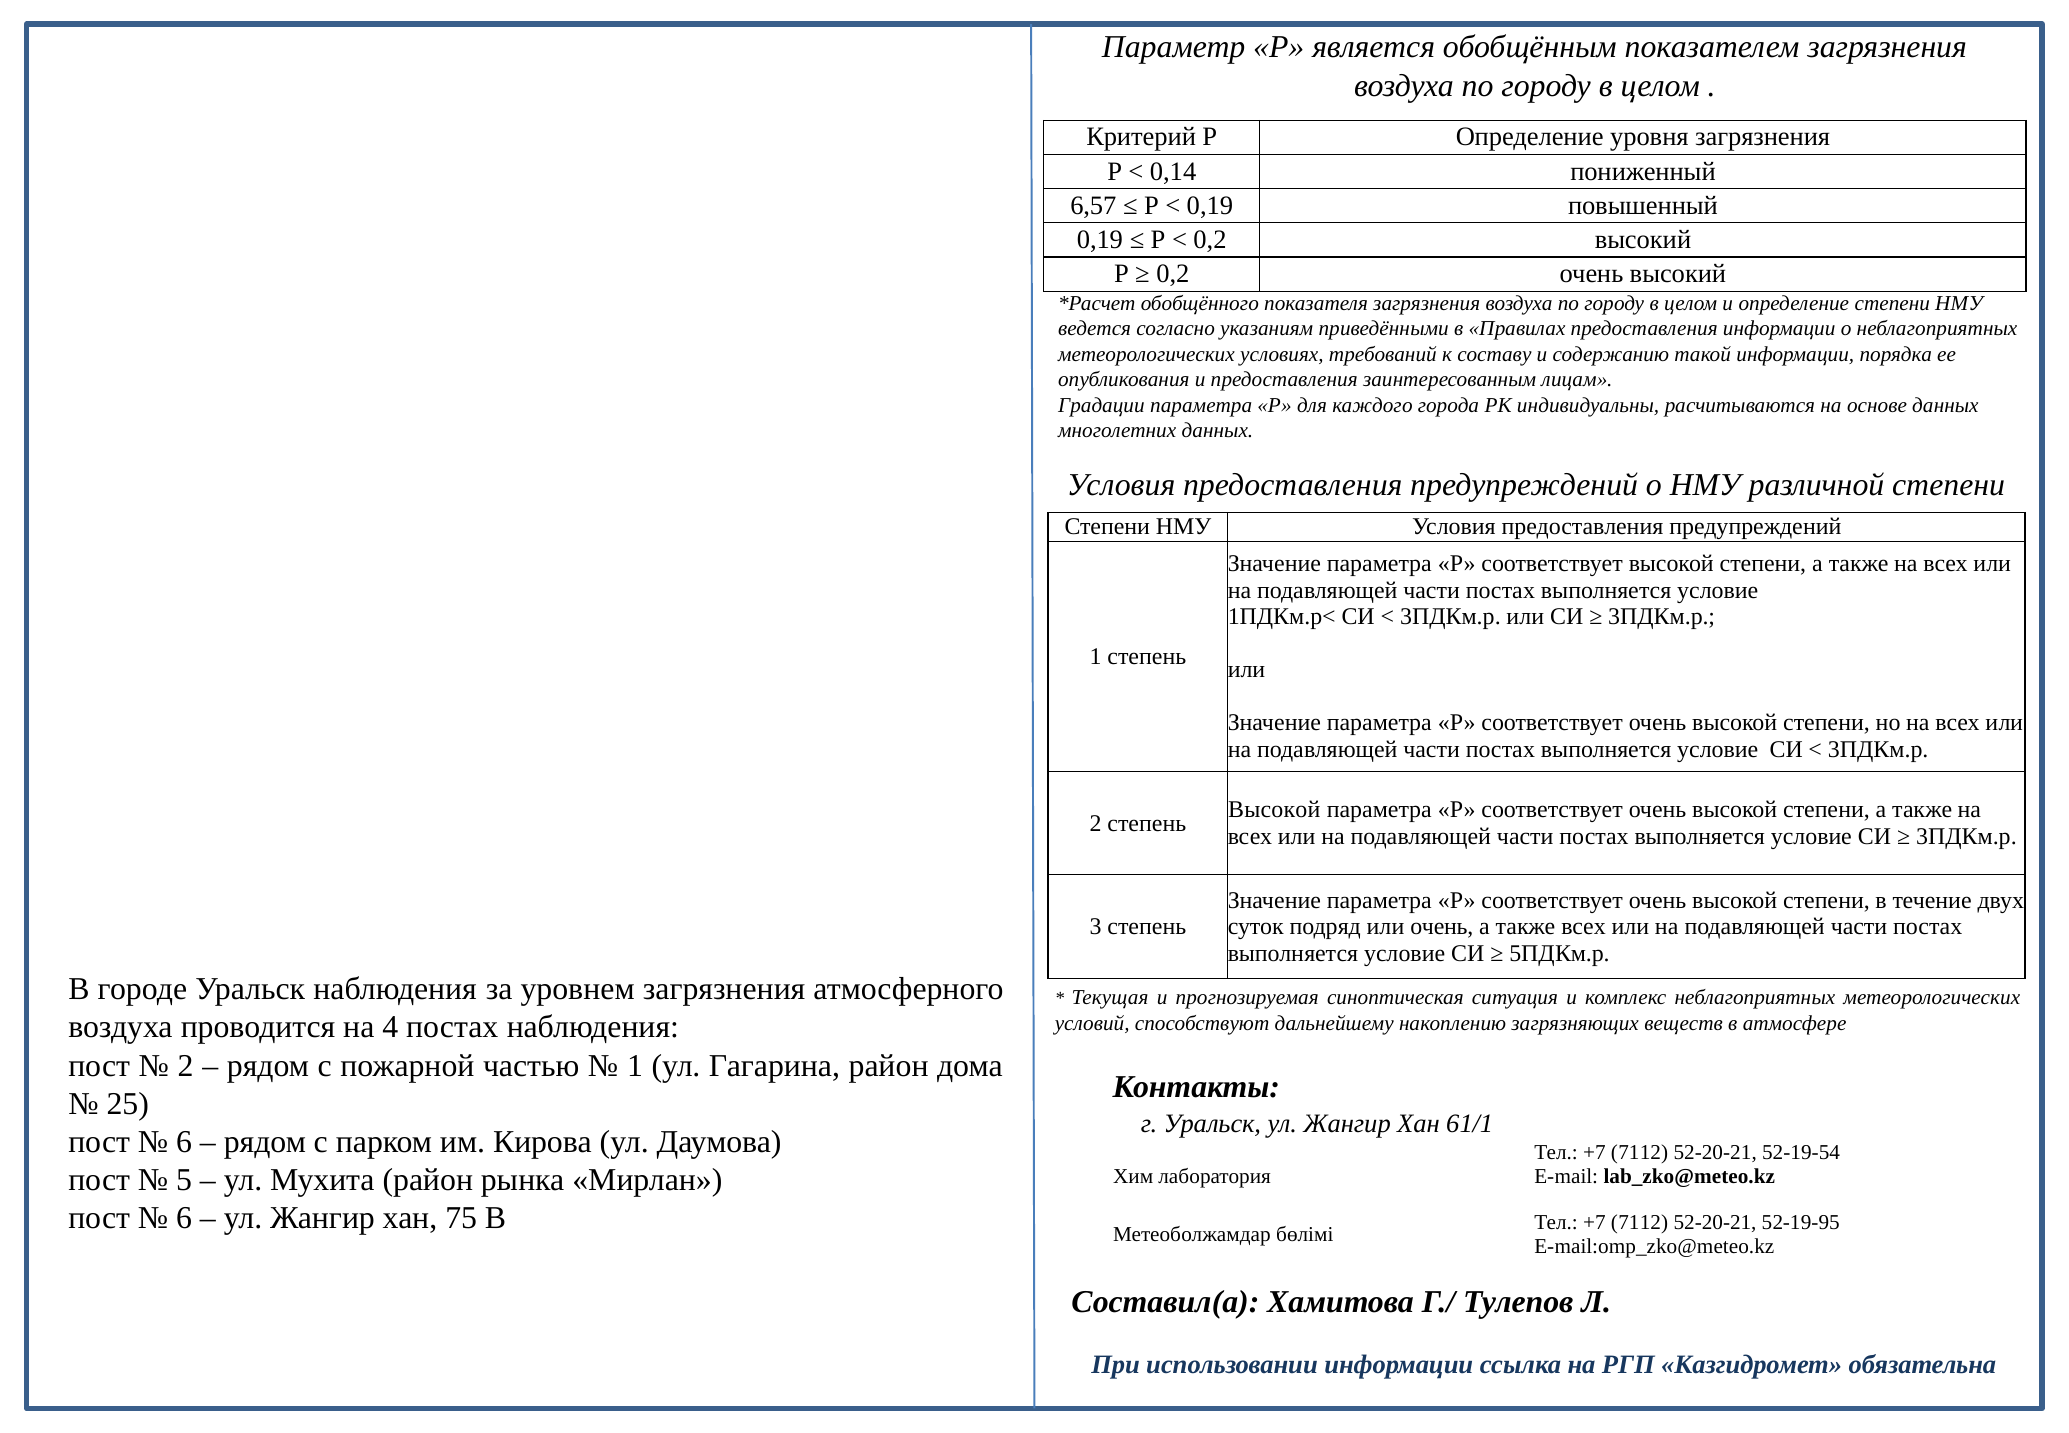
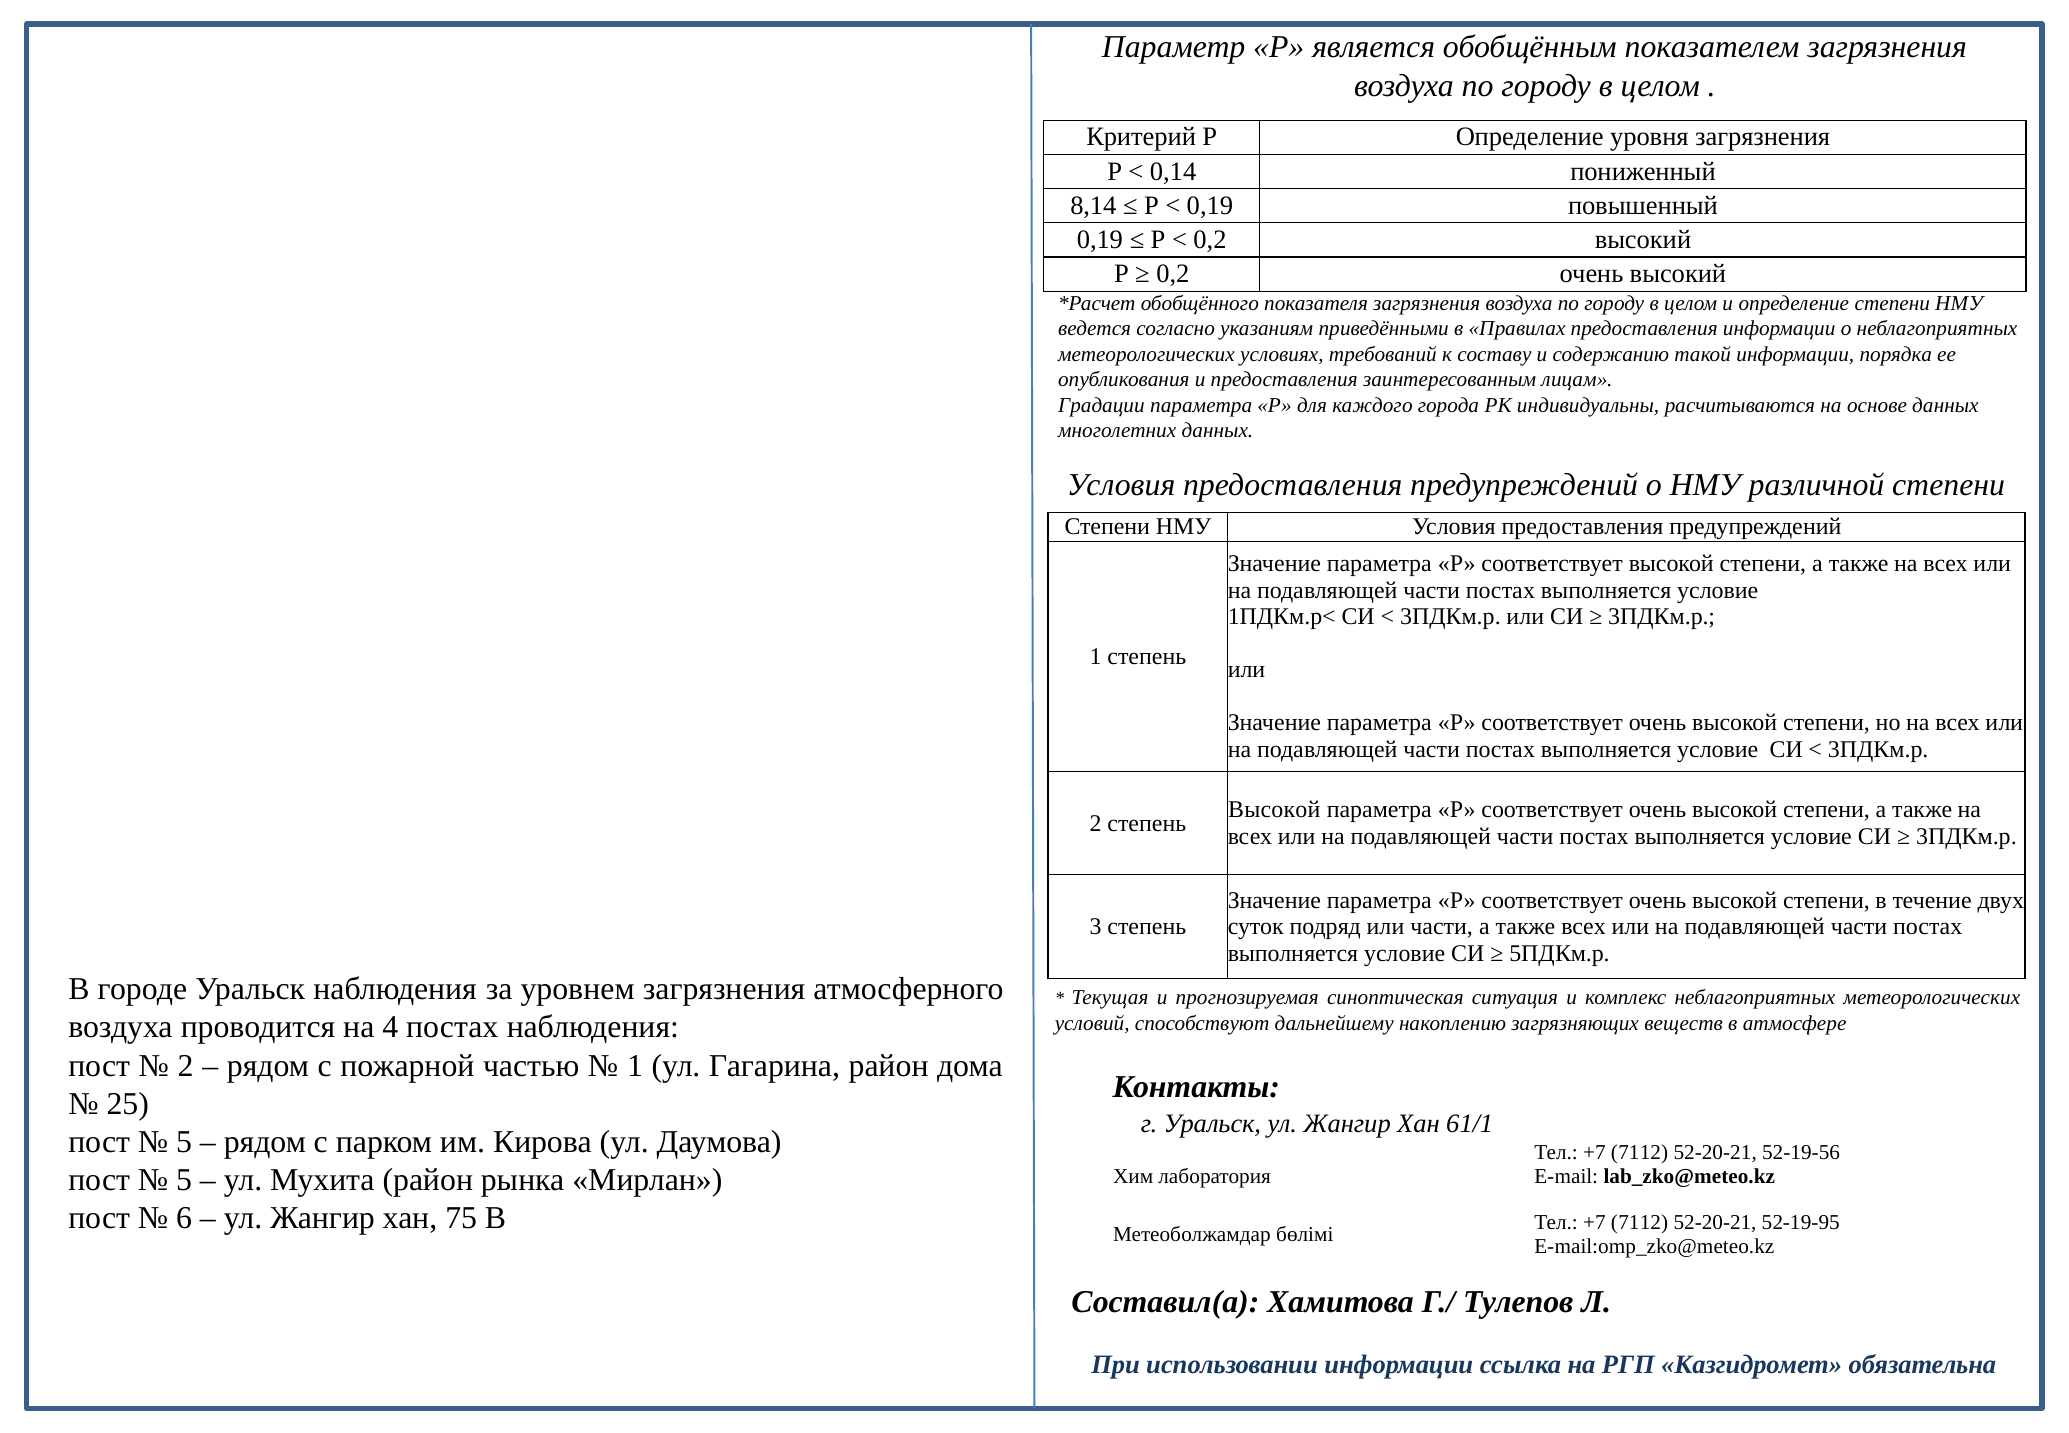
6,57: 6,57 -> 8,14 (1093, 205)
или очень: очень -> части (1442, 926)
6: 6 -> 5 (184, 1142)
52-19-54: 52-19-54 -> 52-19-56 (1801, 1152)
